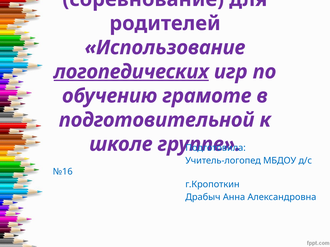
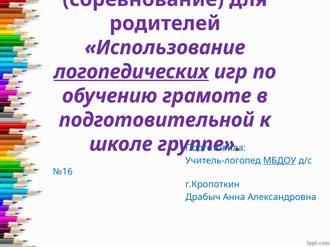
МБДОУ underline: none -> present (280, 161)
